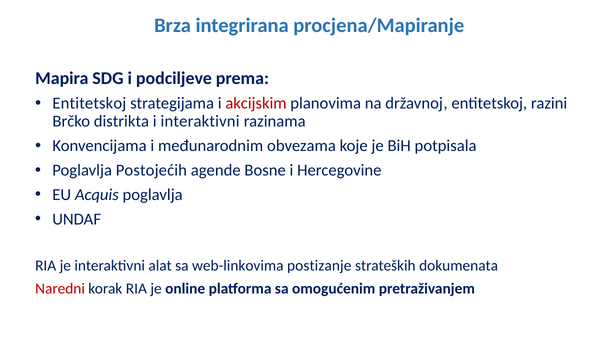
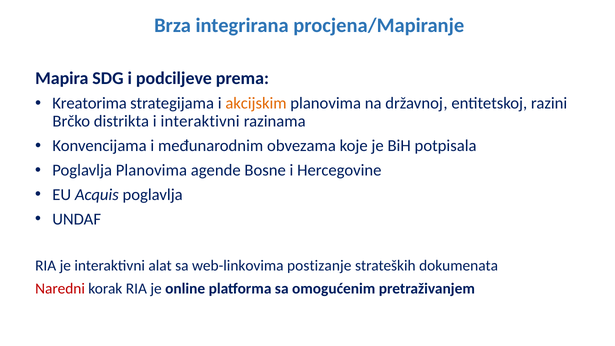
Entitetskoj: Entitetskoj -> Kreatorima (90, 103)
akcijskim colour: red -> orange (256, 103)
Poglavlja Postojećih: Postojećih -> Planovima (151, 170)
